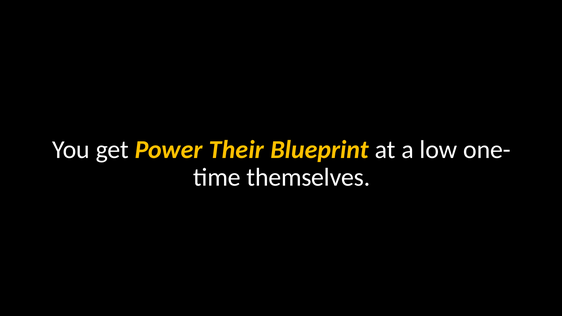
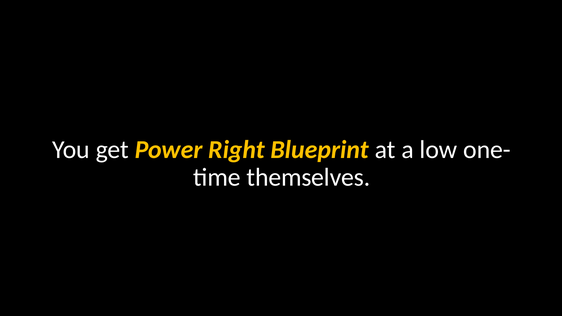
Their: Their -> Right (237, 150)
